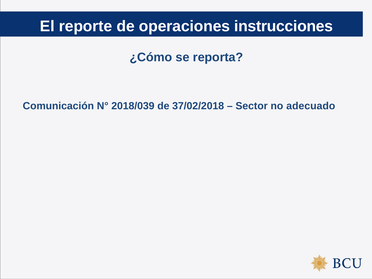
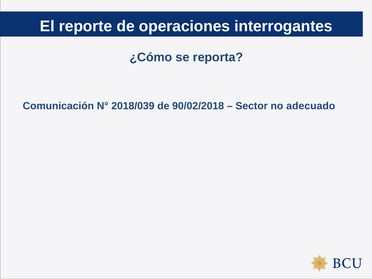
instrucciones: instrucciones -> interrogantes (283, 26)
37/02/2018: 37/02/2018 -> 90/02/2018 (198, 106)
